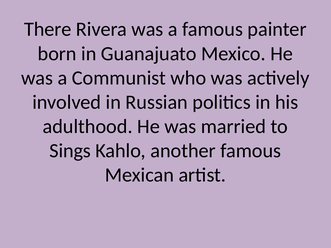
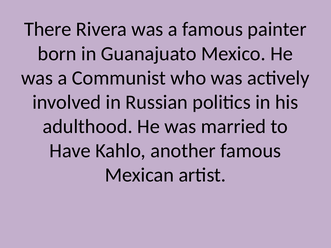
Sings: Sings -> Have (70, 151)
